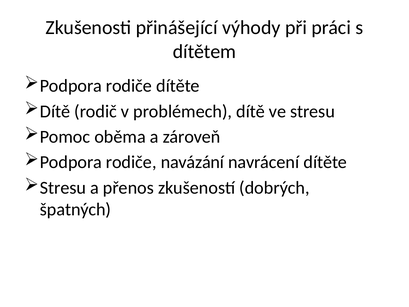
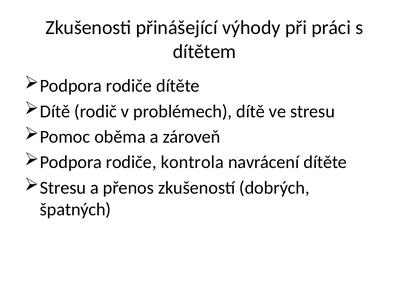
navázání: navázání -> kontrola (192, 162)
